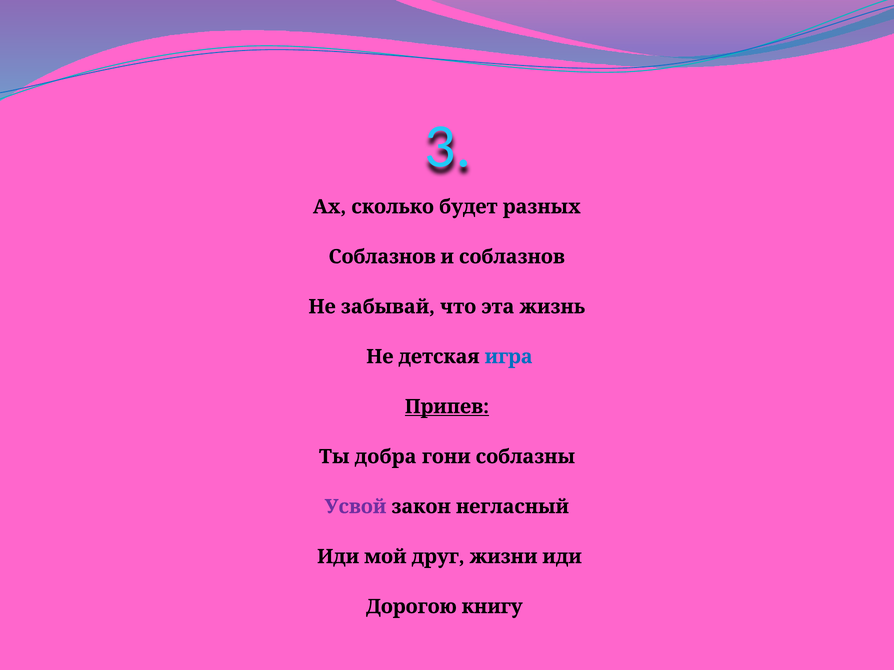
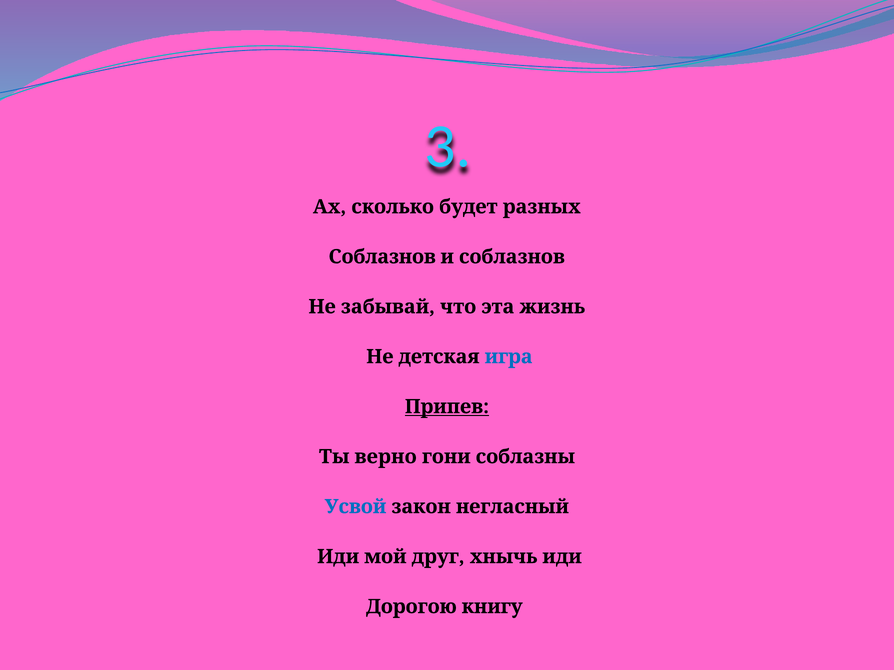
добра: добра -> верно (386, 457)
Усвой colour: purple -> blue (356, 507)
жизни: жизни -> хнычь (504, 557)
